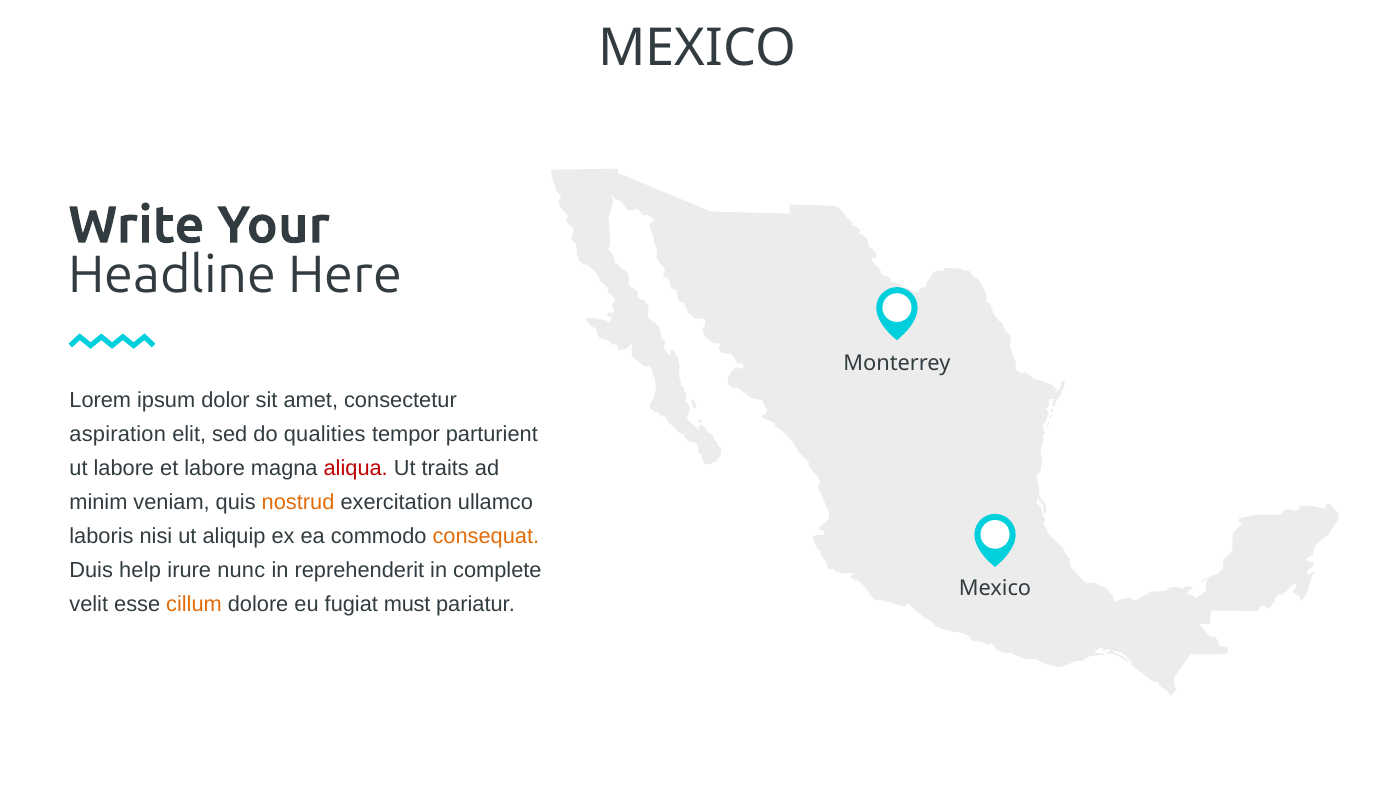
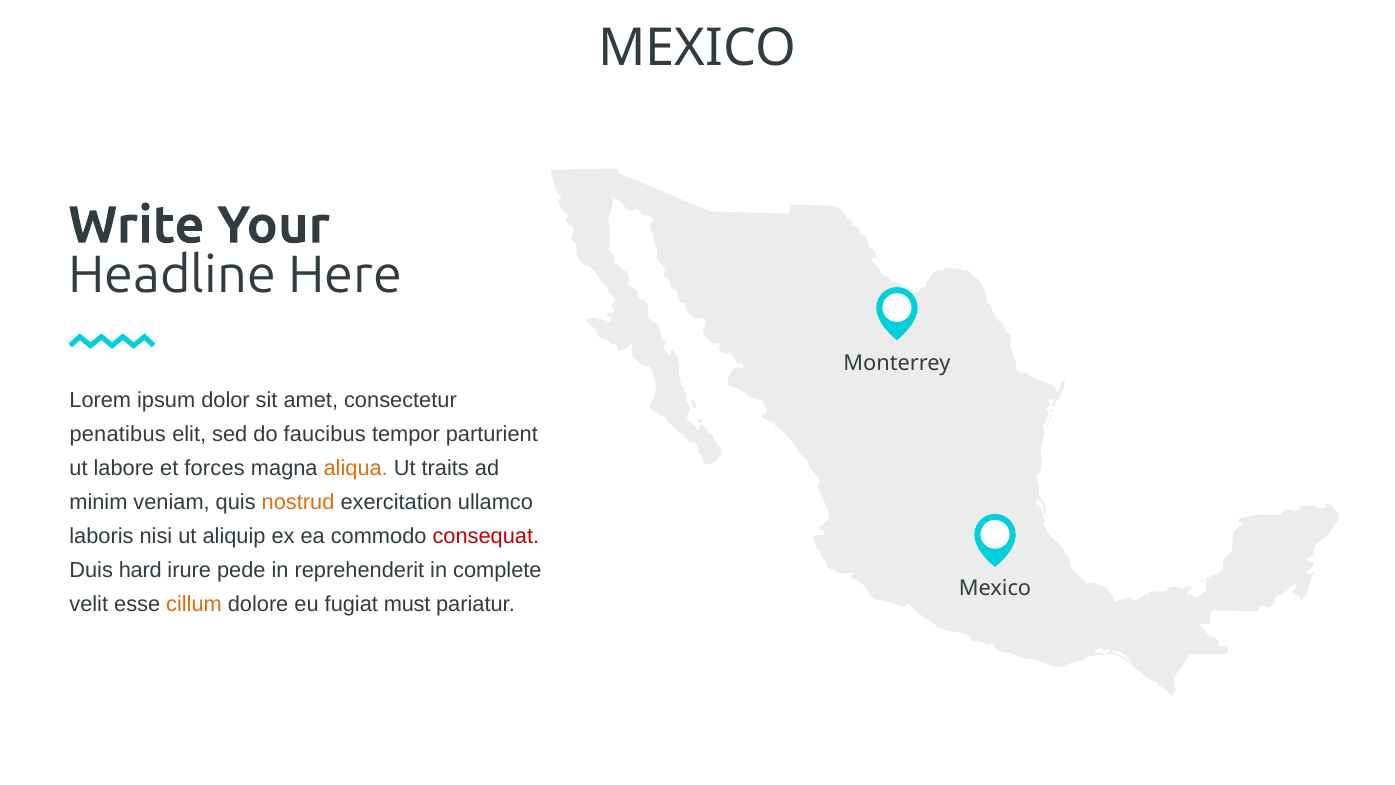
aspiration: aspiration -> penatibus (118, 434)
qualities: qualities -> faucibus (325, 434)
et labore: labore -> forces (215, 468)
aliqua colour: red -> orange (356, 468)
consequat colour: orange -> red (486, 536)
help: help -> hard (140, 570)
nunc: nunc -> pede (241, 570)
